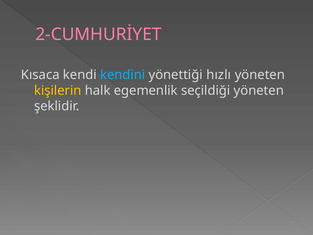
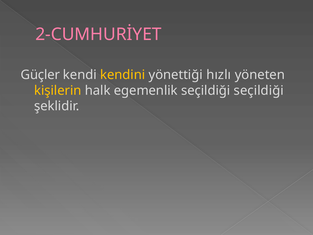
Kısaca: Kısaca -> Güçler (40, 75)
kendini colour: light blue -> yellow (123, 75)
seçildiği yöneten: yöneten -> seçildiği (259, 90)
